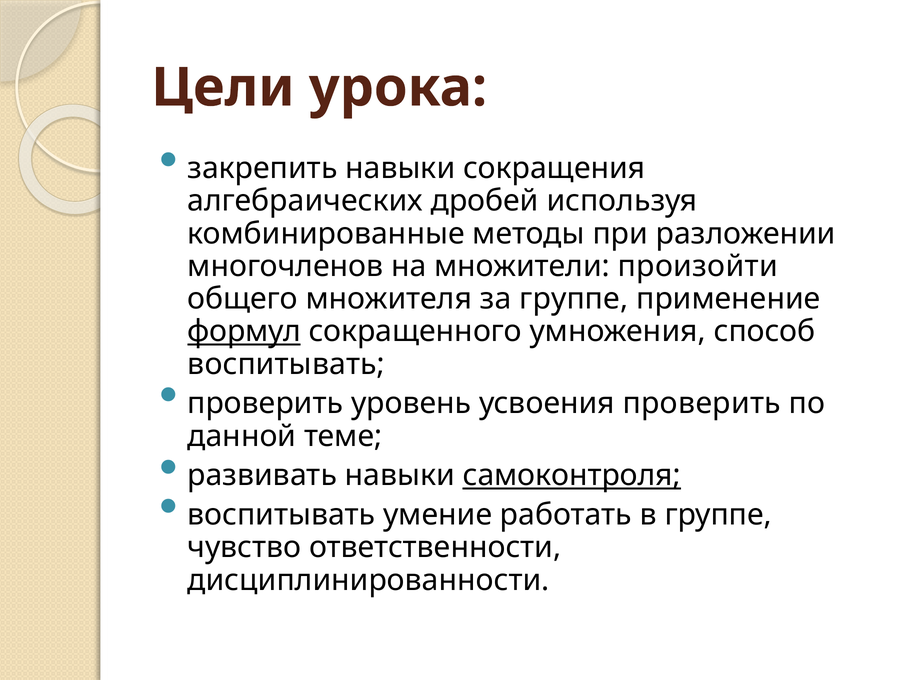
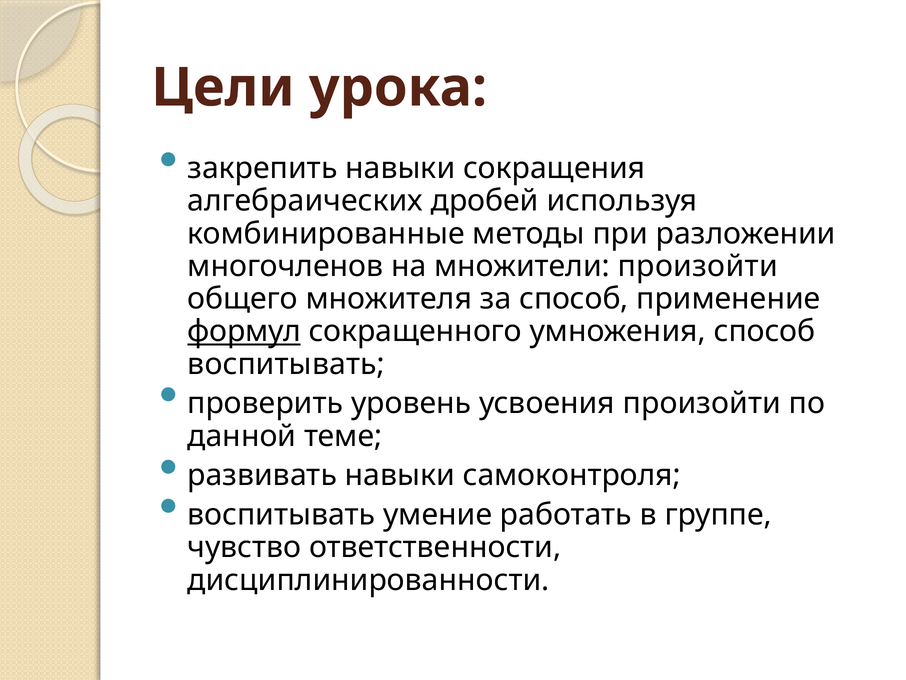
за группе: группе -> способ (574, 299)
усвоения проверить: проверить -> произойти (702, 403)
самоконтроля underline: present -> none (572, 475)
